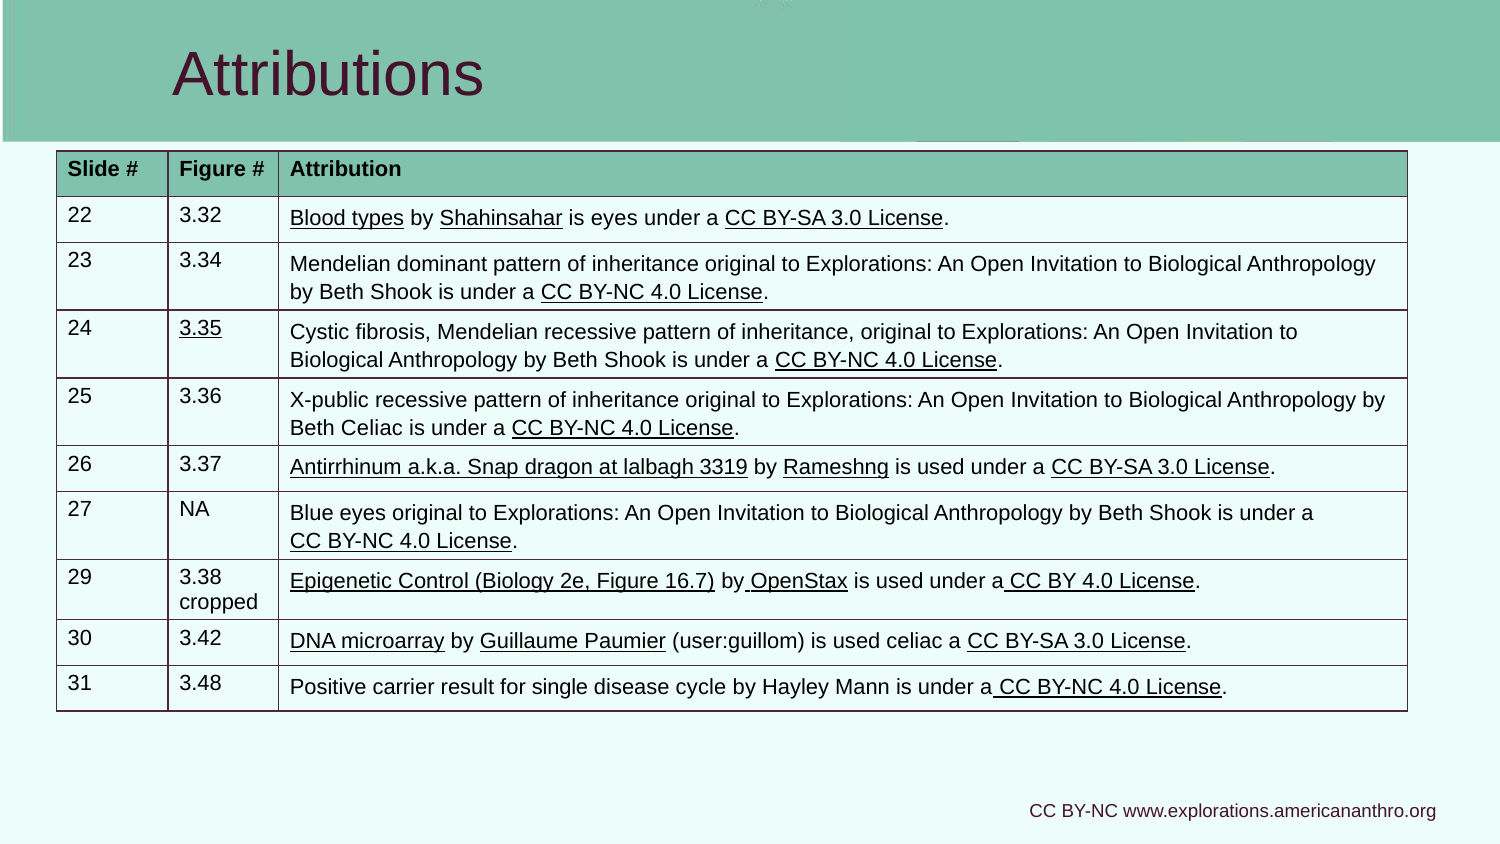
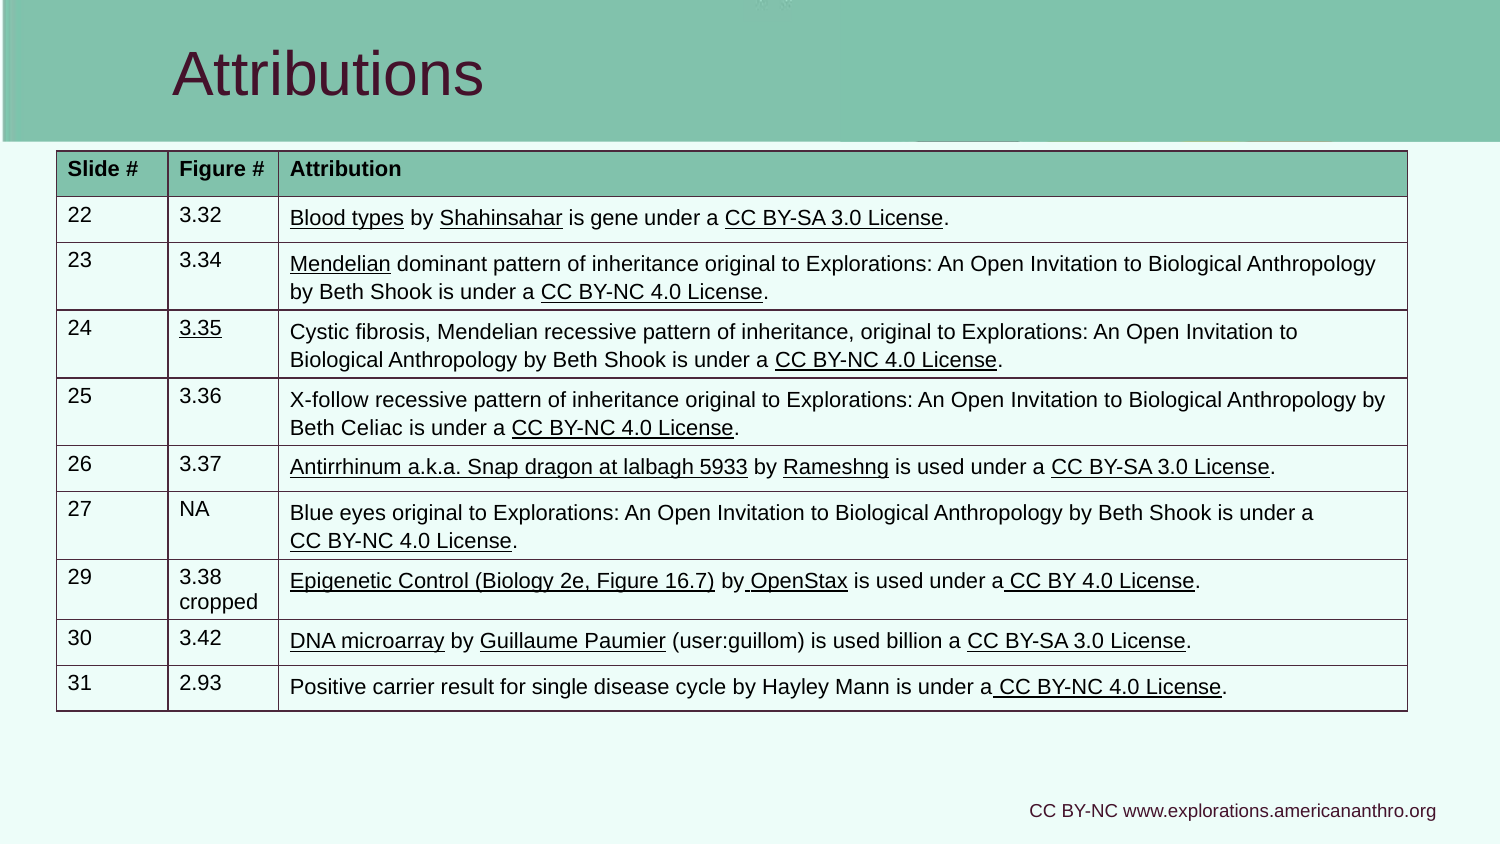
is eyes: eyes -> gene (614, 219)
Mendelian underline: none -> present (340, 264)
X-public: X-public -> X-follow (329, 400)
3319: 3319 -> 5933 (724, 468)
used celiac: celiac -> billion (914, 642)
3.48: 3.48 -> 2.93 (201, 683)
